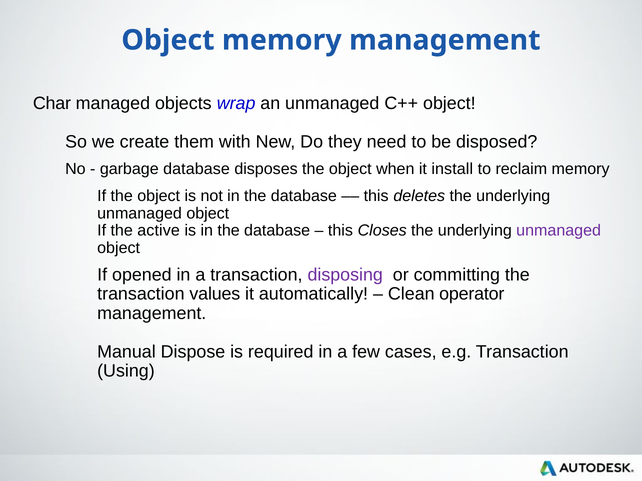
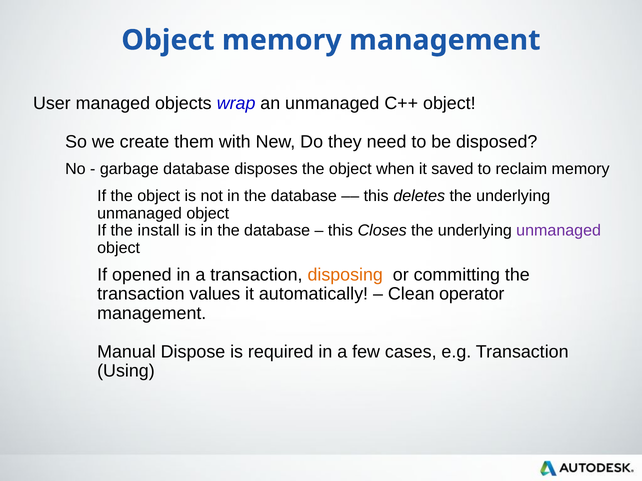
Char: Char -> User (52, 104)
install: install -> saved (452, 169)
active: active -> install (159, 231)
disposing colour: purple -> orange (345, 275)
